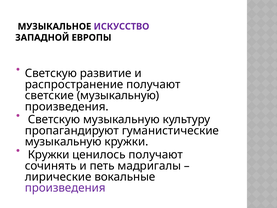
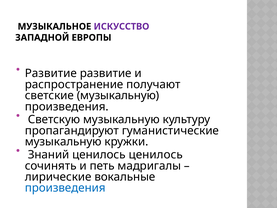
Светскую: Светскую -> Развитие (51, 73)
Кружки: Кружки -> Знаний (49, 155)
ценилось получают: получают -> ценилось (156, 155)
произведения colour: purple -> blue (65, 188)
